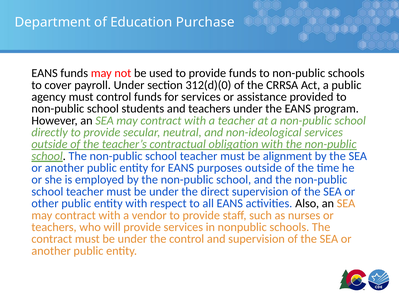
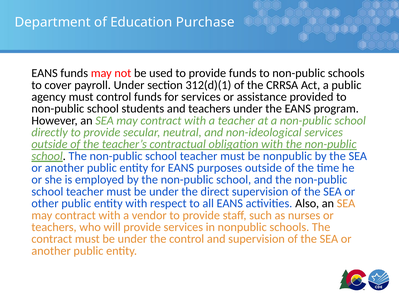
312(d)(0: 312(d)(0 -> 312(d)(1 (208, 85)
be alignment: alignment -> nonpublic (287, 156)
